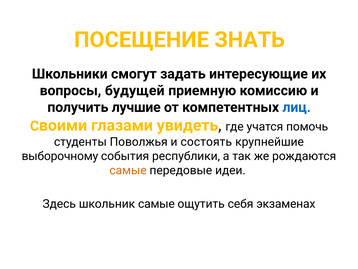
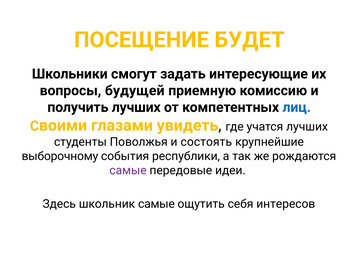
ЗНАТЬ: ЗНАТЬ -> БУДЕТ (249, 40)
получить лучшие: лучшие -> лучших (136, 107)
учатся помочь: помочь -> лучших (307, 126)
самые colour: orange -> purple (128, 170)
экзаменах: экзаменах -> интересов (286, 204)
